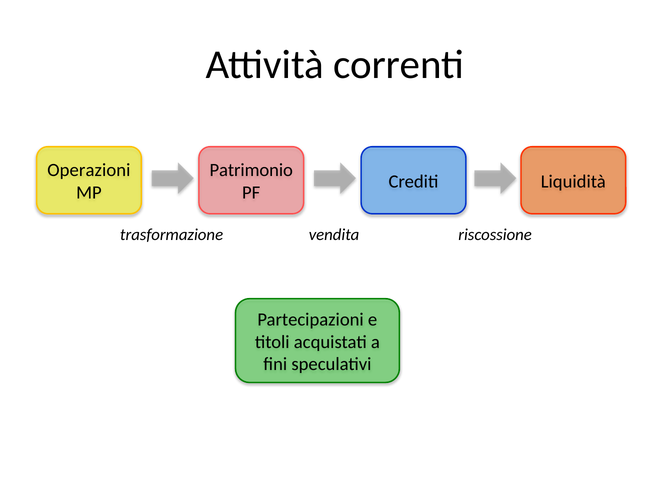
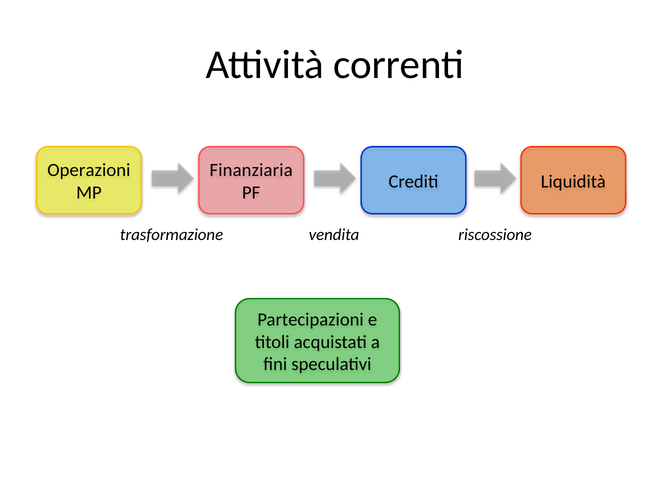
Patrimonio: Patrimonio -> Finanziaria (251, 170)
